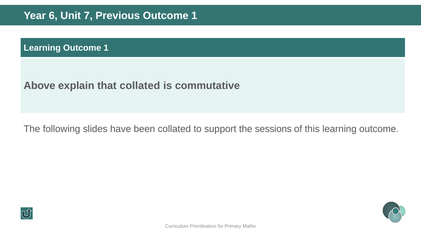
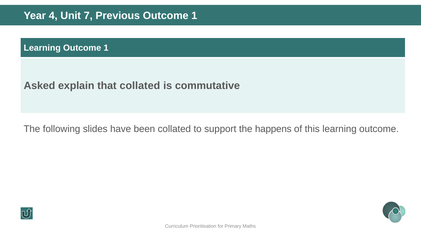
6: 6 -> 4 (53, 16)
Above: Above -> Asked (39, 86)
sessions: sessions -> happens (273, 129)
